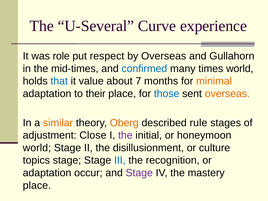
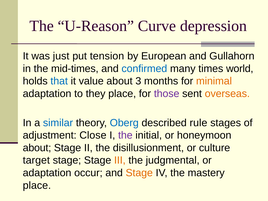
U-Several: U-Several -> U-Reason (96, 26)
experience: experience -> depression (213, 26)
role: role -> just (61, 56)
respect: respect -> tension (107, 56)
by Overseas: Overseas -> European (164, 56)
7: 7 -> 3 (138, 81)
their: their -> they (96, 94)
those colour: blue -> purple (167, 94)
similar colour: orange -> blue (58, 123)
Oberg colour: orange -> blue (124, 123)
world: world -> about (37, 148)
topics: topics -> target (36, 160)
III colour: blue -> orange (120, 160)
recognition: recognition -> judgmental (173, 160)
Stage colour: purple -> orange (139, 173)
